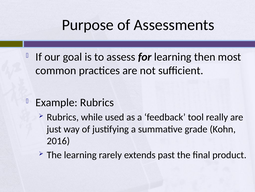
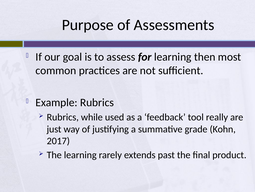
2016: 2016 -> 2017 (58, 141)
